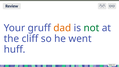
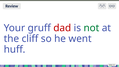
dad colour: orange -> red (62, 28)
